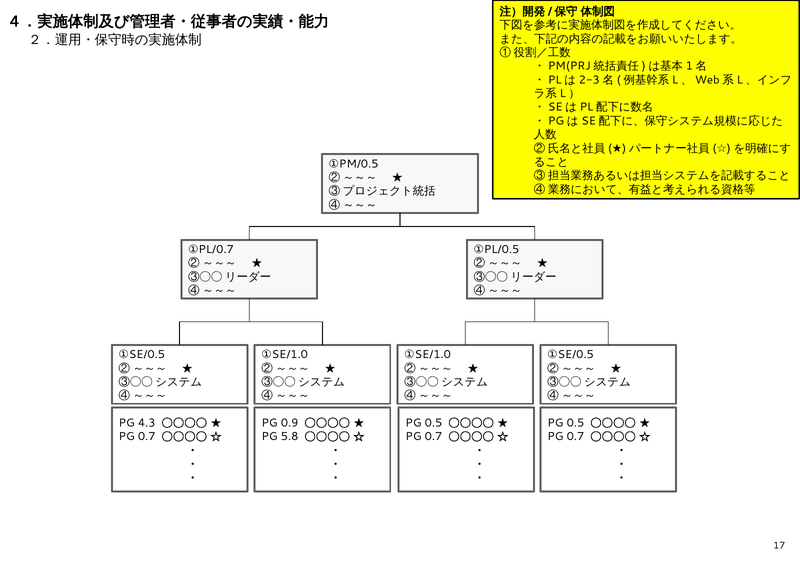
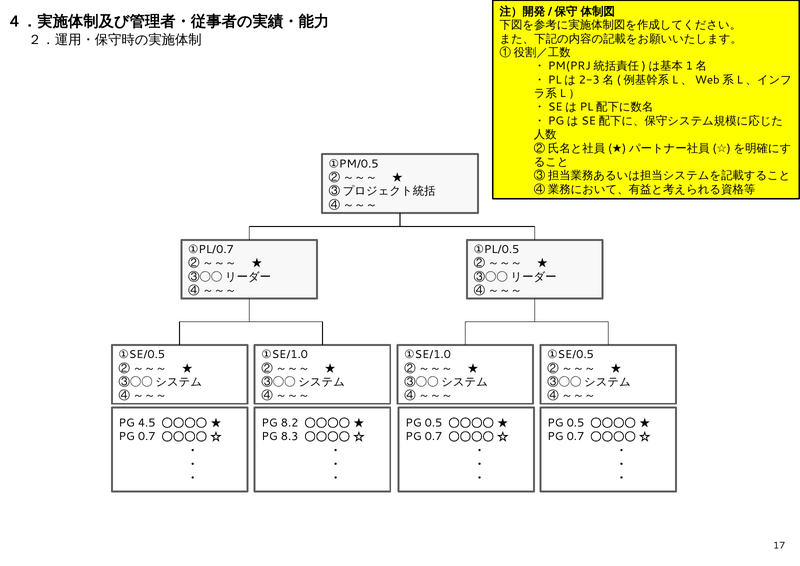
4.3: 4.3 -> 4.5 (147, 423)
0.9: 0.9 -> 8.2 (290, 423)
5.8: 5.8 -> 8.3 (290, 436)
